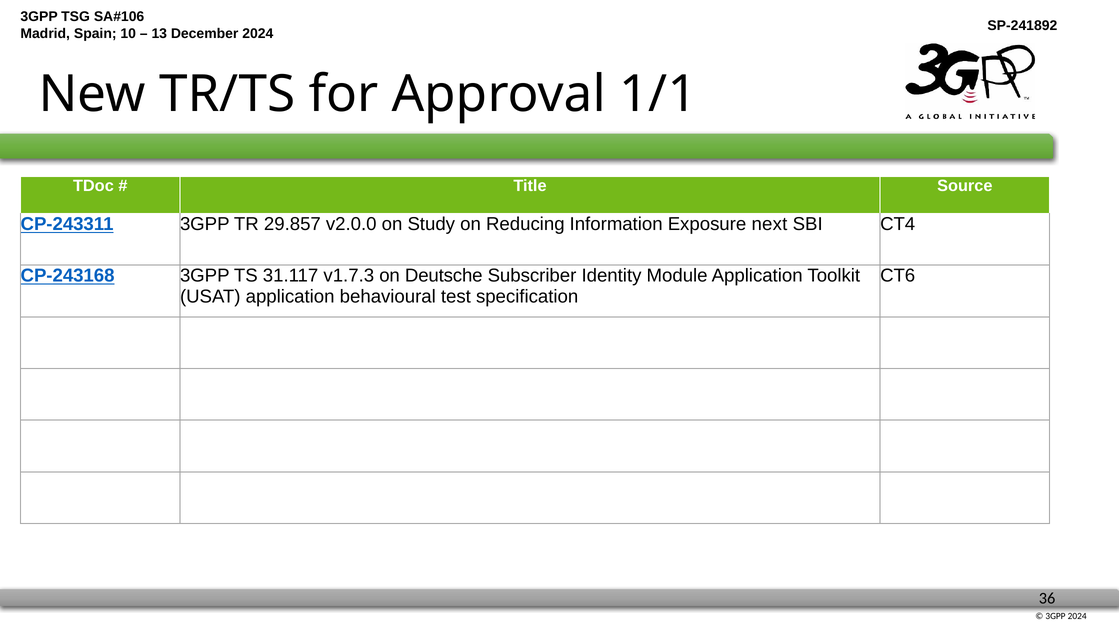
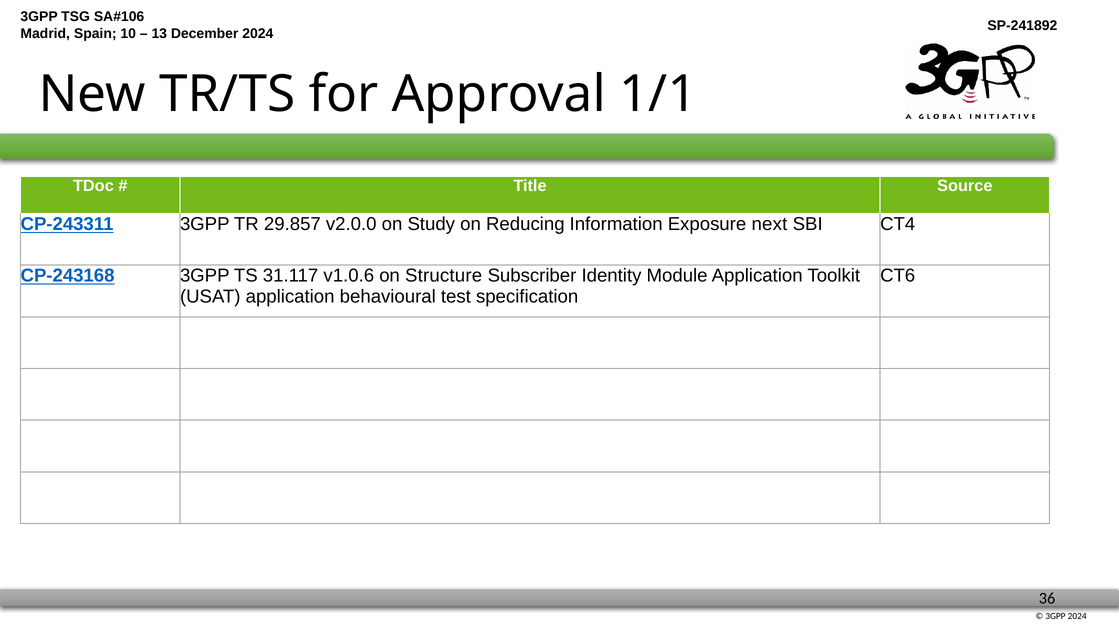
v1.7.3: v1.7.3 -> v1.0.6 (349, 276)
Deutsche: Deutsche -> Structure (444, 276)
